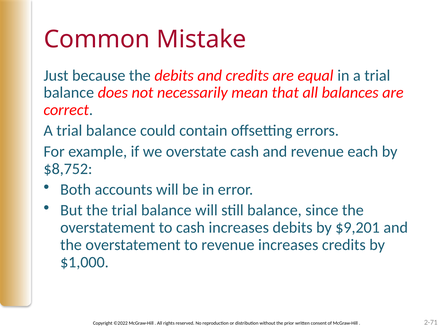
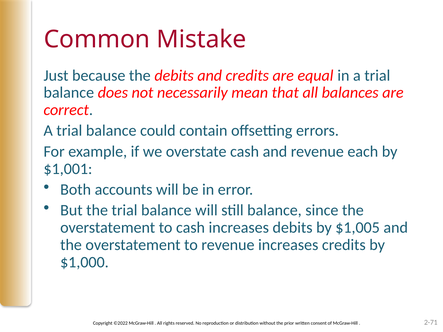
$8,752: $8,752 -> $1,001 (68, 169)
$9,201: $9,201 -> $1,005 (358, 228)
